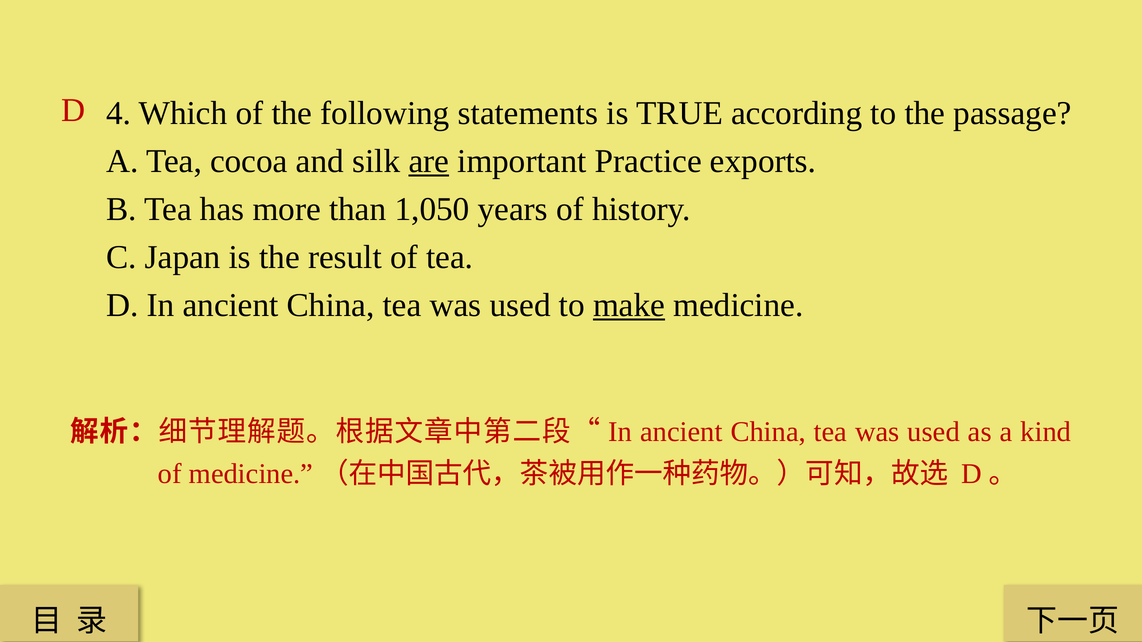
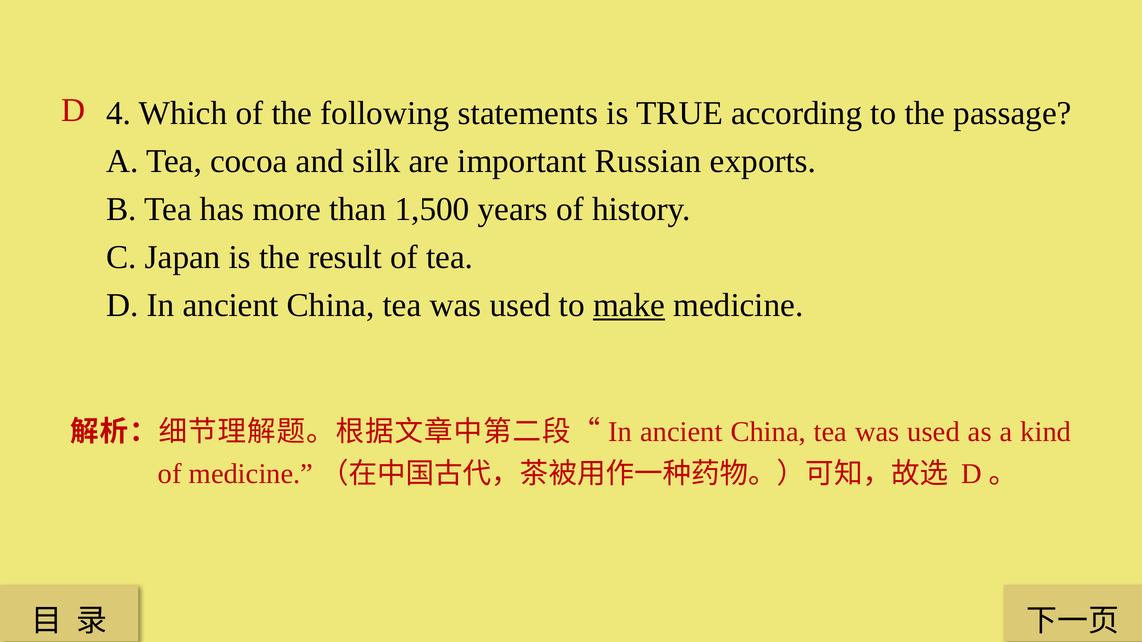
are underline: present -> none (429, 161)
Practice: Practice -> Russian (648, 161)
1,050: 1,050 -> 1,500 (432, 209)
